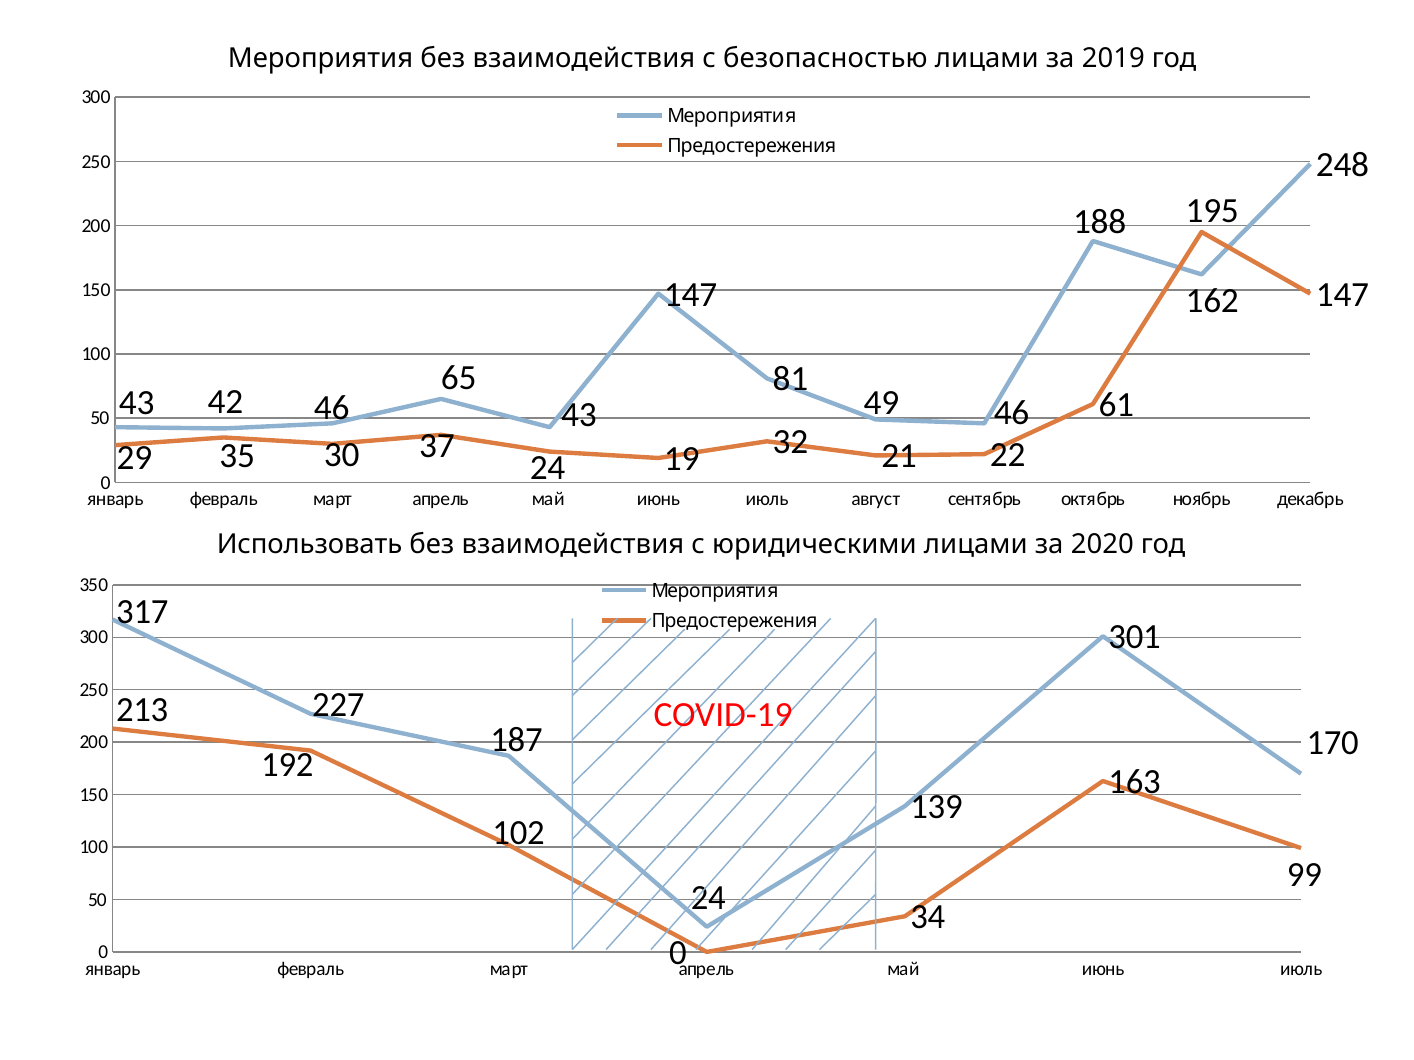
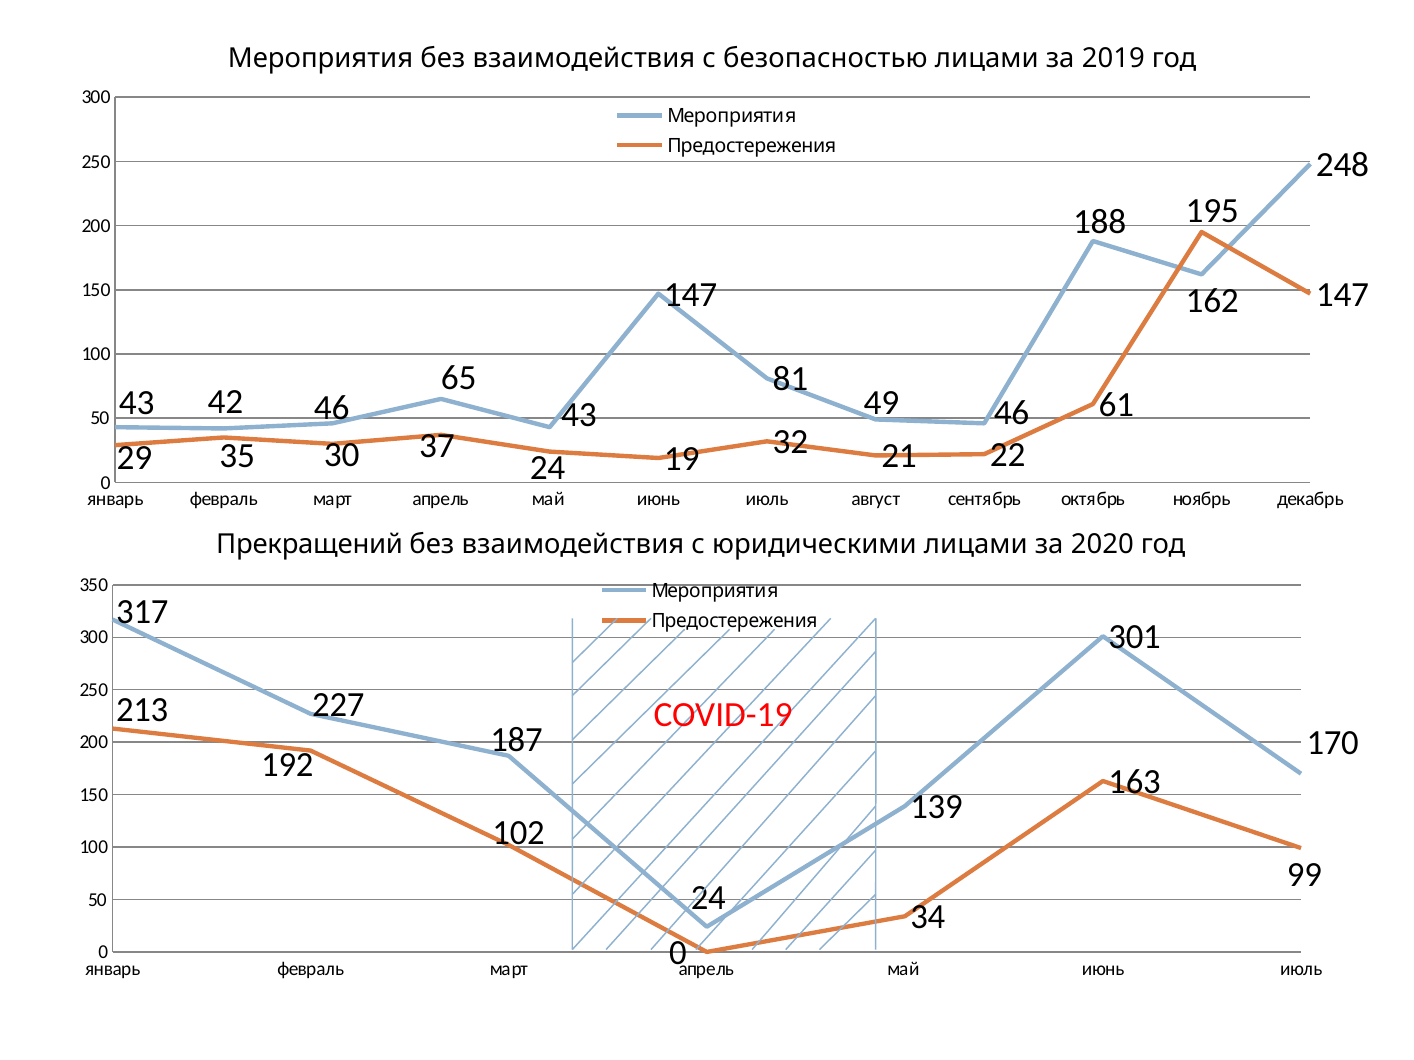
Использовать: Использовать -> Прекращений (310, 545)
